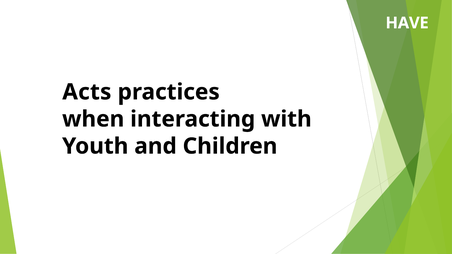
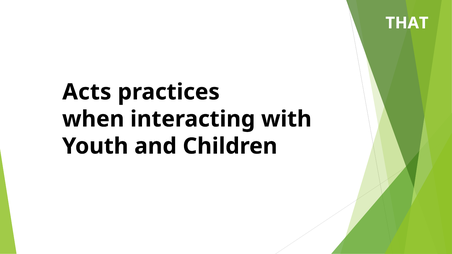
HAVE: HAVE -> THAT (407, 23)
